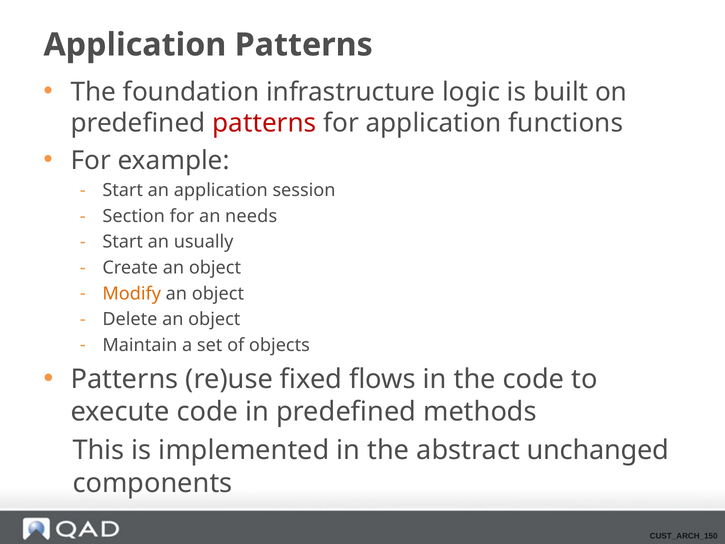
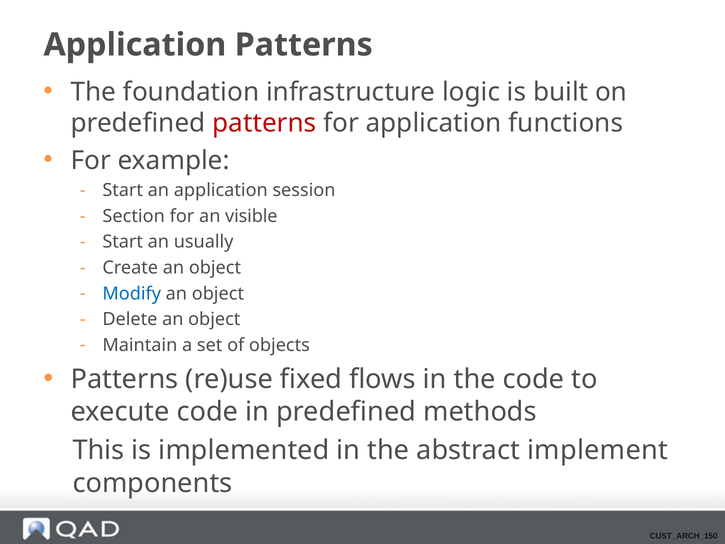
needs: needs -> visible (251, 216)
Modify colour: orange -> blue (132, 293)
unchanged: unchanged -> implement (598, 450)
